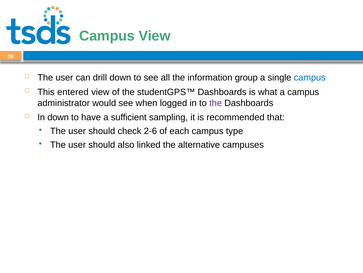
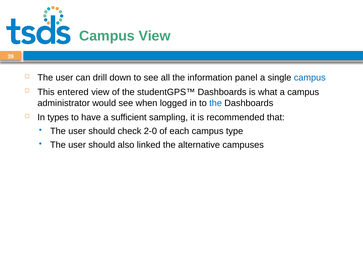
group: group -> panel (246, 77)
the colour: purple -> blue (216, 103)
In down: down -> types (58, 117)
2-6: 2-6 -> 2-0 (150, 131)
